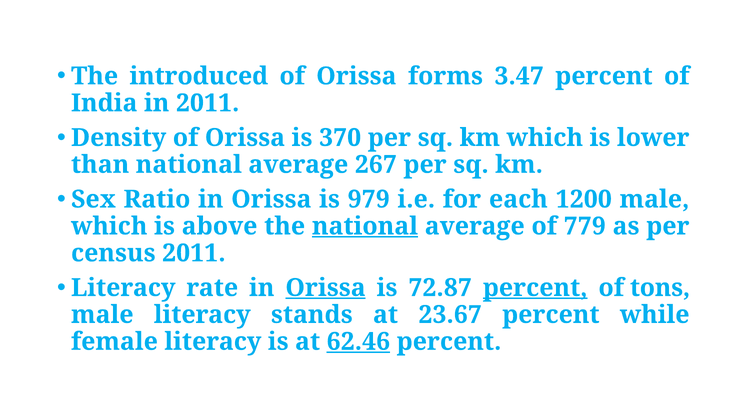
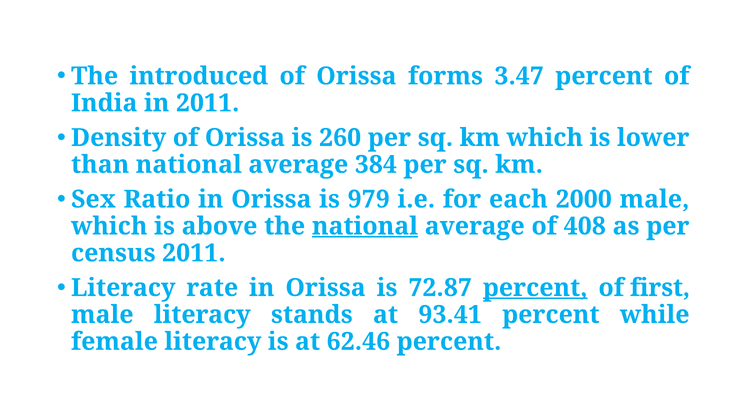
370: 370 -> 260 (340, 138)
267: 267 -> 384 (376, 165)
1200: 1200 -> 2000 (584, 199)
779: 779 -> 408 (585, 226)
Orissa underline: present -> none (326, 288)
tons: tons -> first (660, 288)
23.67: 23.67 -> 93.41 (450, 315)
62.46 underline: present -> none (358, 342)
